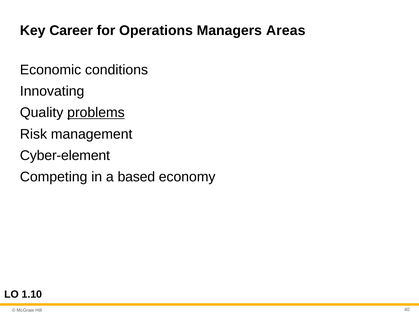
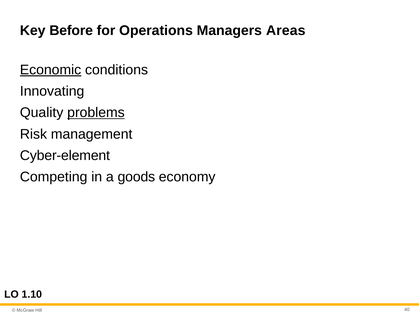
Career: Career -> Before (71, 30)
Economic underline: none -> present (51, 70)
based: based -> goods (136, 177)
